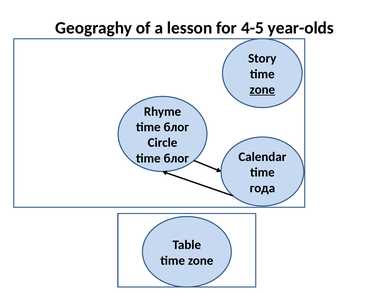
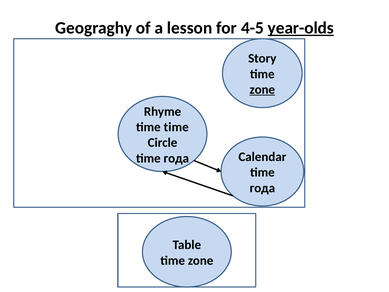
year-olds underline: none -> present (301, 28)
блог: блог -> time (176, 127)
блог: блог -> года (176, 158)
